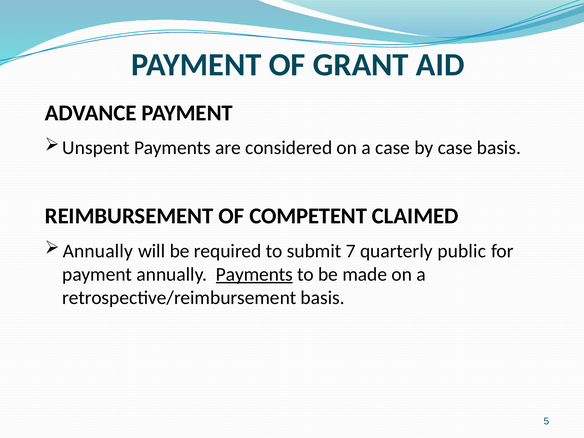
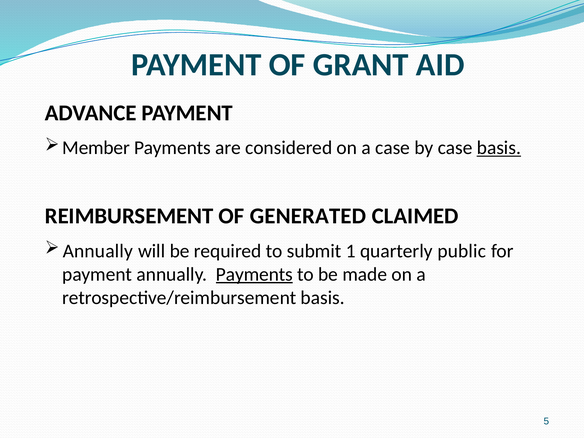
Unspent: Unspent -> Member (96, 148)
basis underline: none -> present (499, 148)
COMPETENT: COMPETENT -> GENERATED (308, 216)
7: 7 -> 1 (351, 251)
